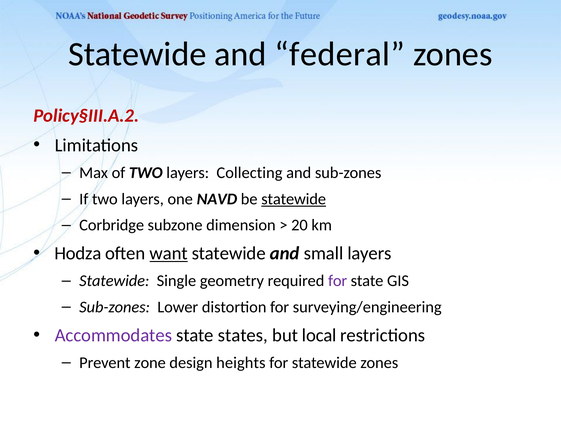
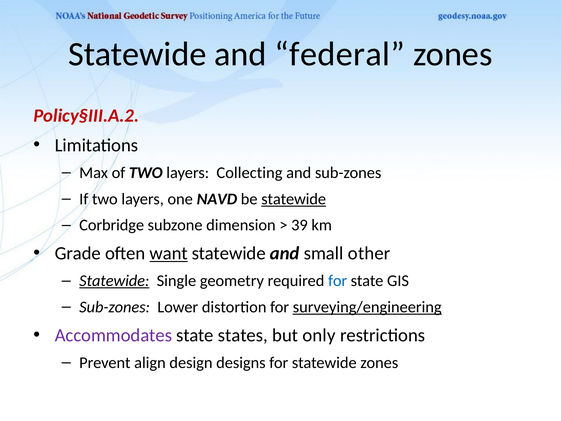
20: 20 -> 39 (299, 225)
Hodza: Hodza -> Grade (78, 253)
small layers: layers -> other (369, 253)
Statewide underline: none -> present (114, 281)
for colour: purple -> blue (338, 281)
surveying/engineering underline: none -> present (367, 307)
local: local -> only (319, 335)
zone: zone -> align (150, 363)
heights: heights -> designs (241, 363)
